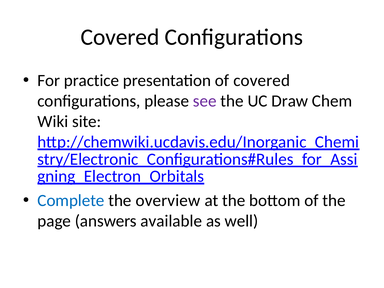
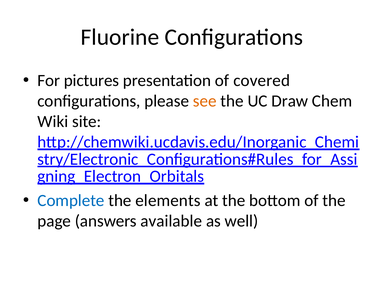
Covered: Covered -> Fluorine (120, 37)
practice: practice -> pictures (91, 81)
see colour: purple -> orange (205, 101)
overview: overview -> elements (168, 201)
